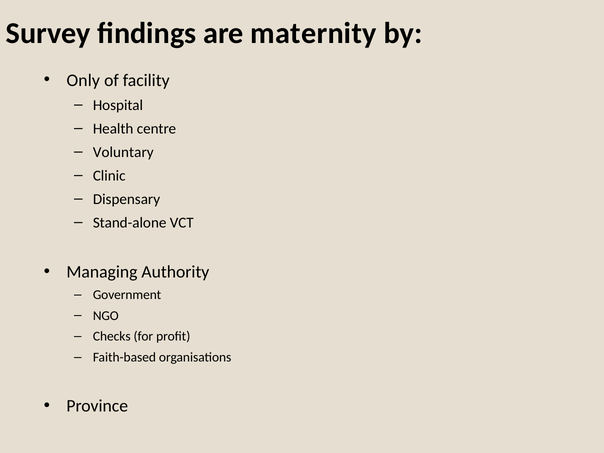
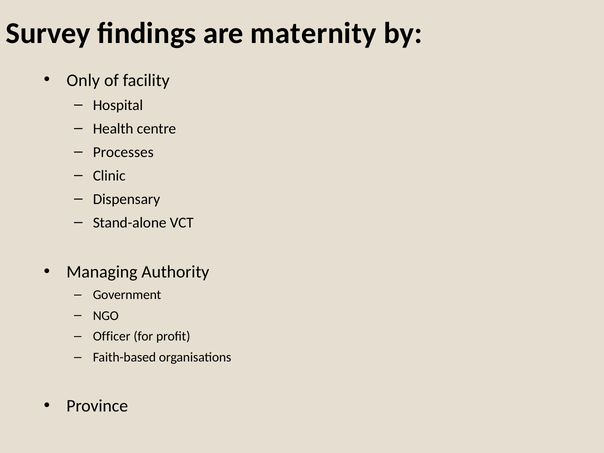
Voluntary: Voluntary -> Processes (123, 152)
Checks: Checks -> Officer (112, 337)
